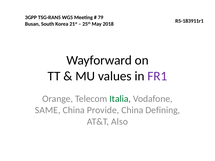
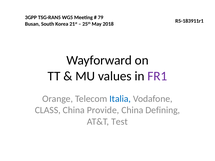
Italia colour: green -> blue (120, 99)
SAME: SAME -> CLASS (48, 110)
Also: Also -> Test (120, 122)
